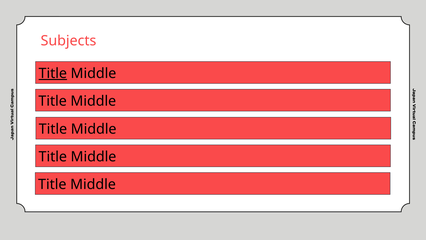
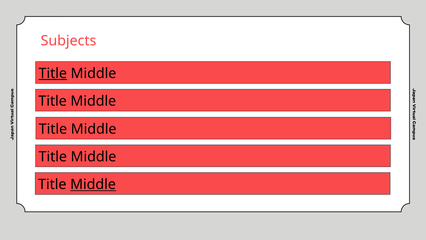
Middle underline: none -> present (93, 184)
